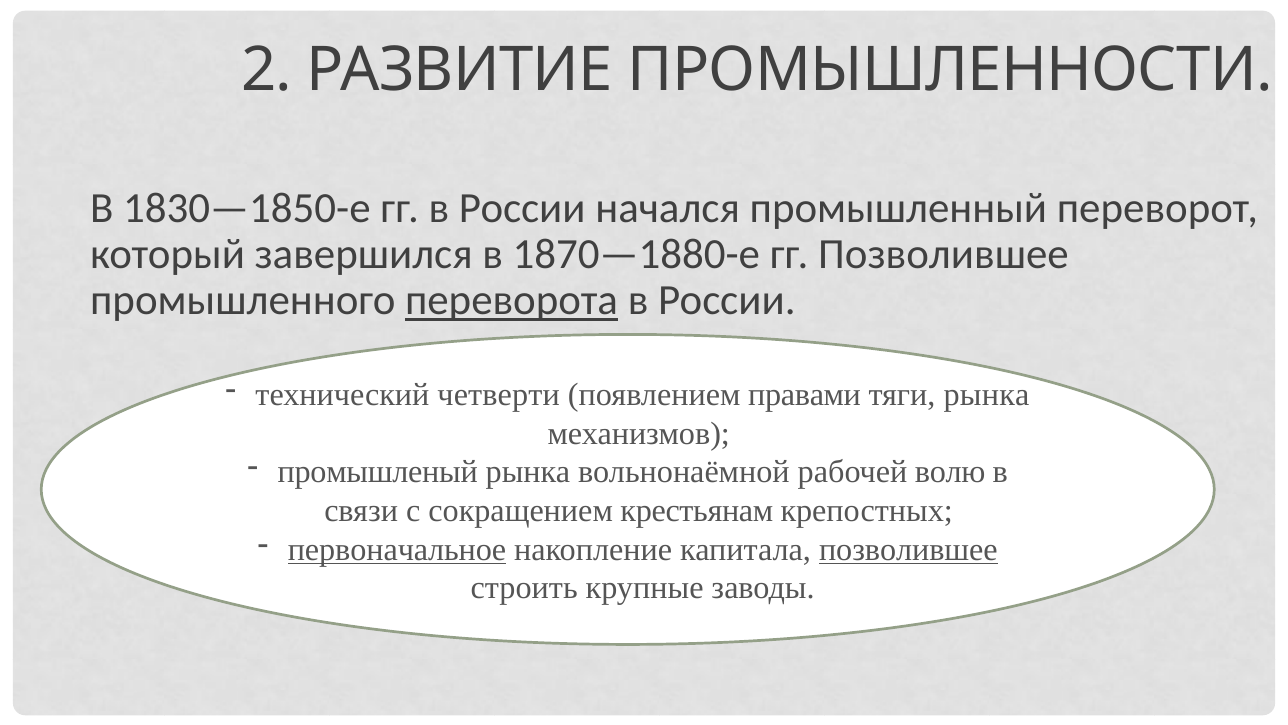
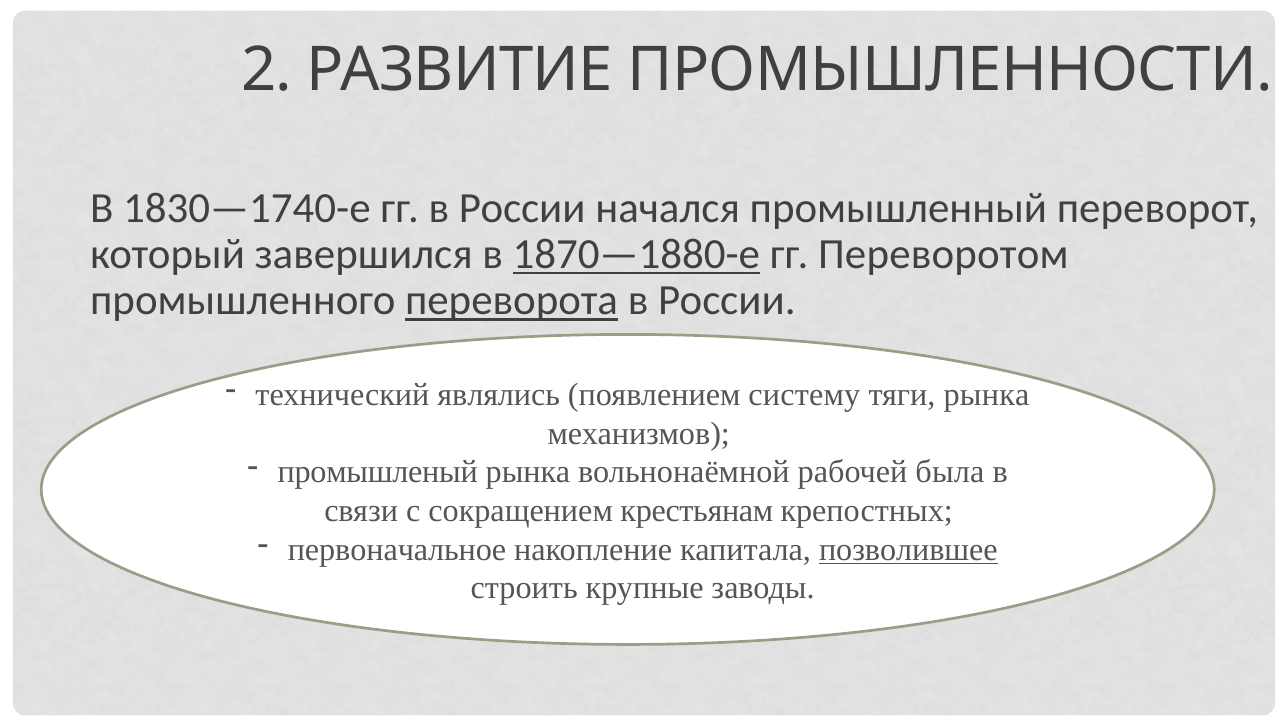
1830—1850-е: 1830—1850-е -> 1830—1740-е (247, 208)
1870—1880-е underline: none -> present (636, 254)
гг Позволившее: Позволившее -> Переворотом (943, 254)
четверти: четверти -> являлись (499, 395)
правами: правами -> систему (804, 395)
волю: волю -> была (950, 472)
первоначальное underline: present -> none (397, 549)
